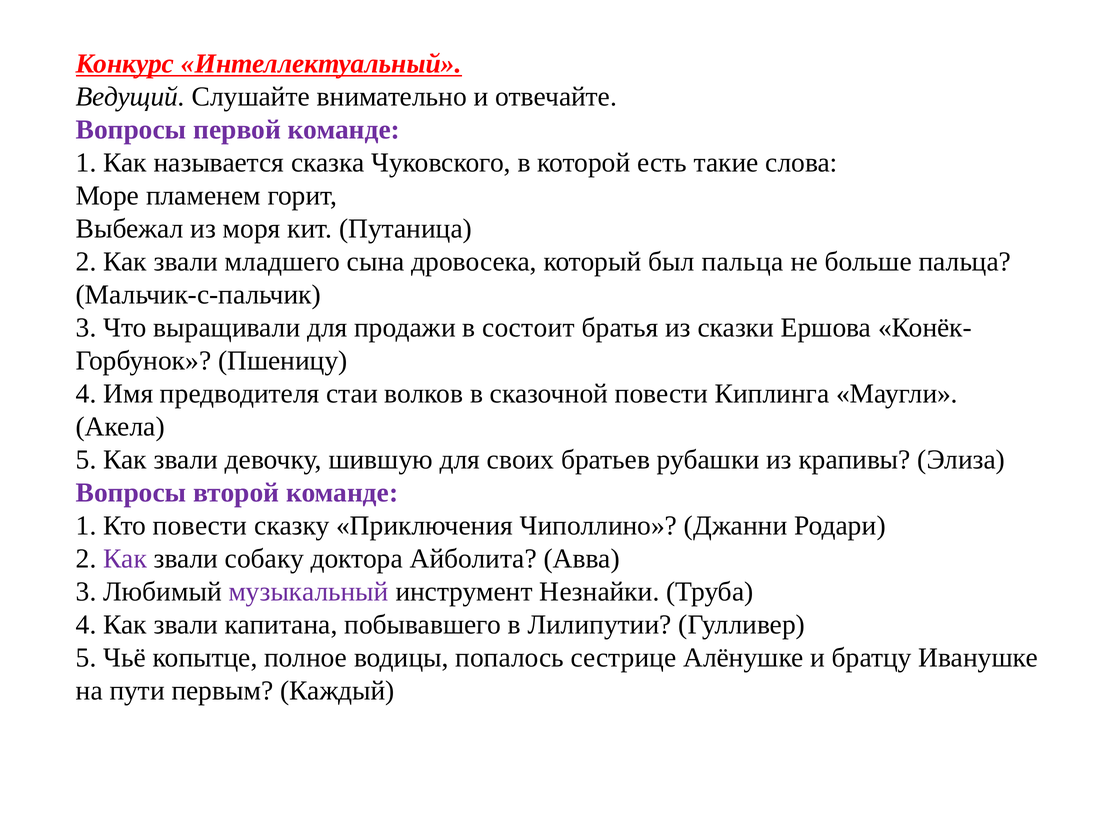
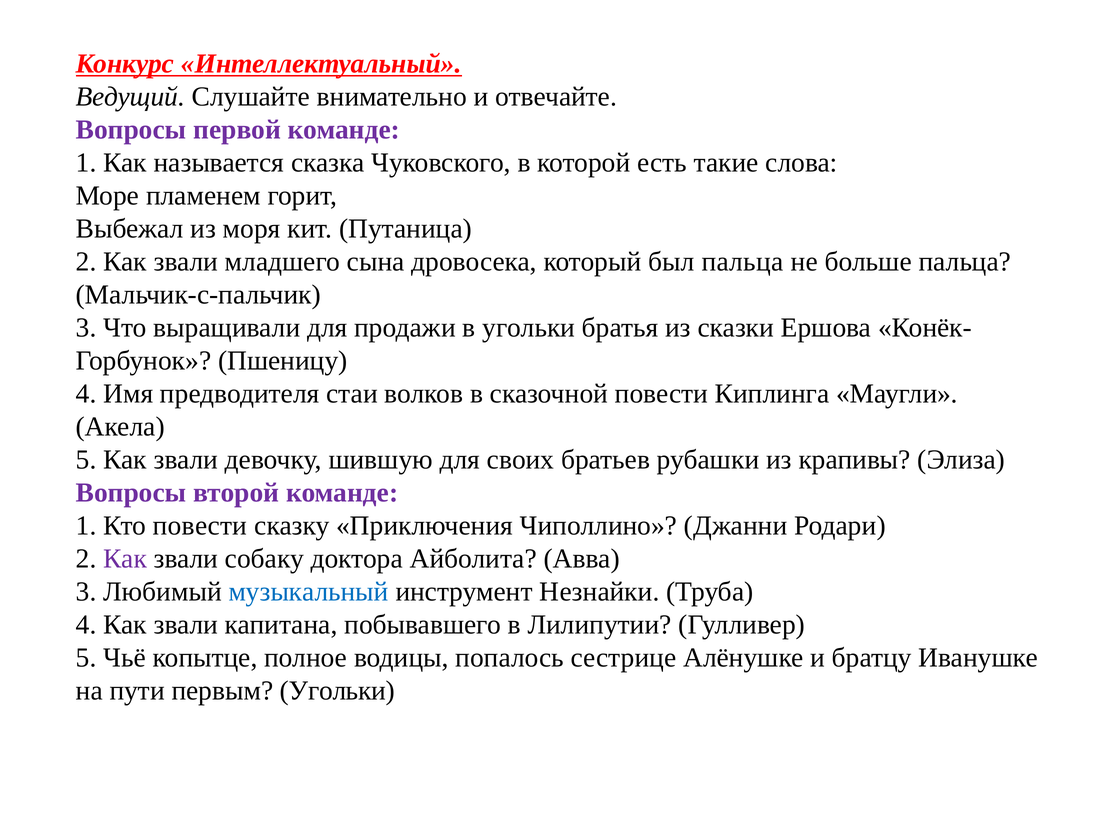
в состоит: состоит -> угольки (529, 328)
музыкальный colour: purple -> blue (309, 592)
первым Каждый: Каждый -> Угольки (337, 691)
